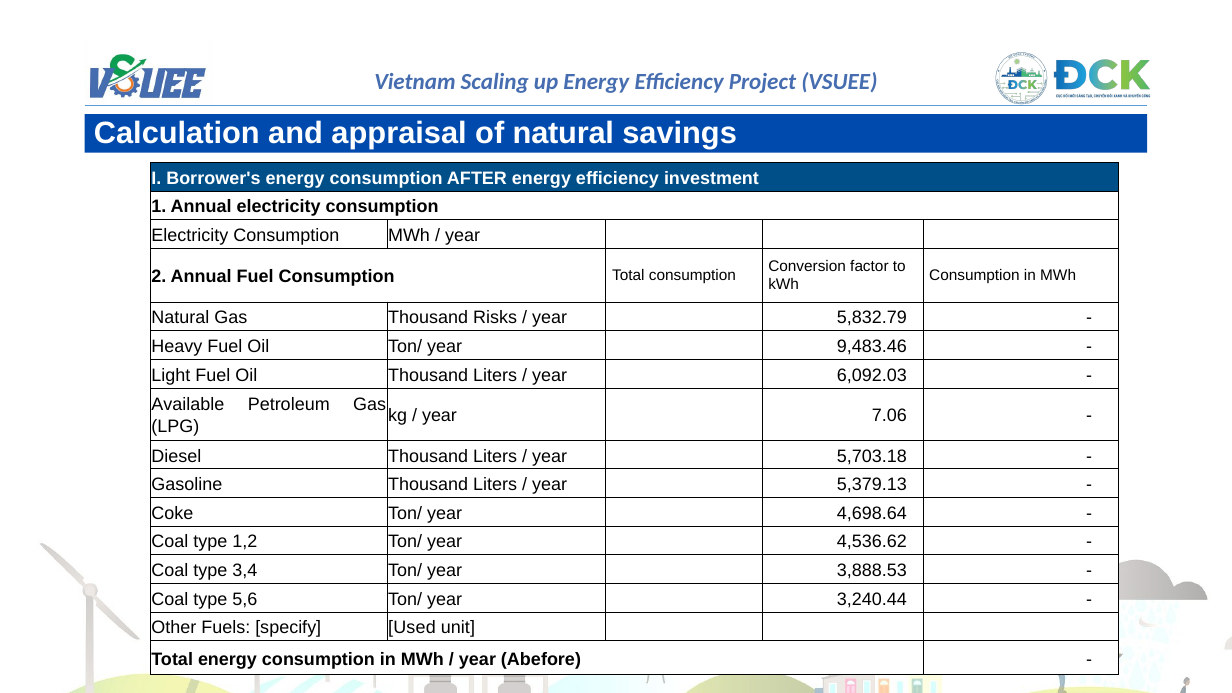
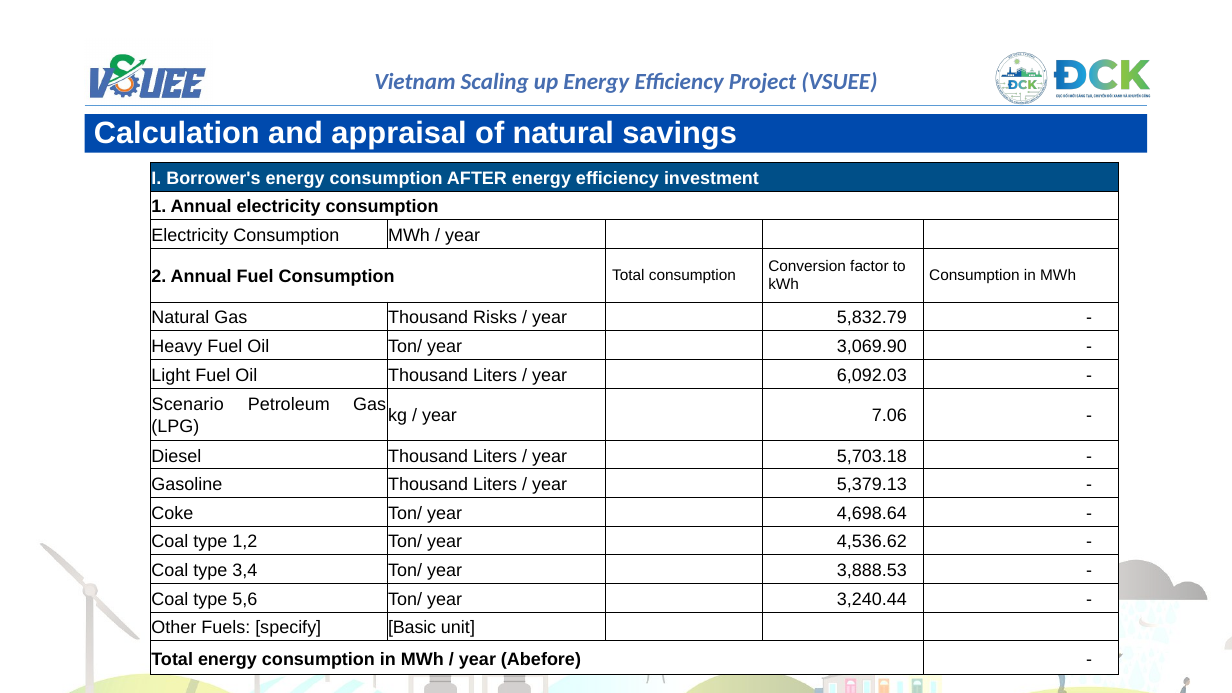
9,483.46: 9,483.46 -> 3,069.90 (872, 347)
Available: Available -> Scenario (188, 405)
Used: Used -> Basic (412, 628)
